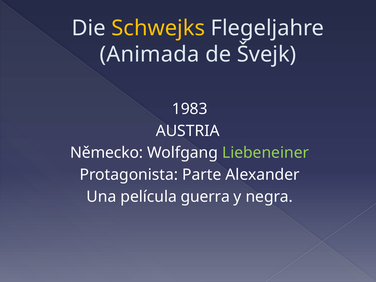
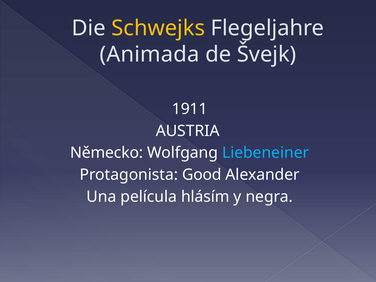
1983: 1983 -> 1911 (190, 109)
Liebeneiner colour: light green -> light blue (266, 153)
Parte: Parte -> Good (202, 175)
guerra: guerra -> hlásím (205, 197)
